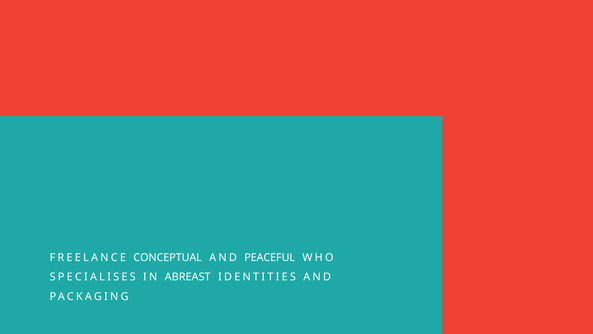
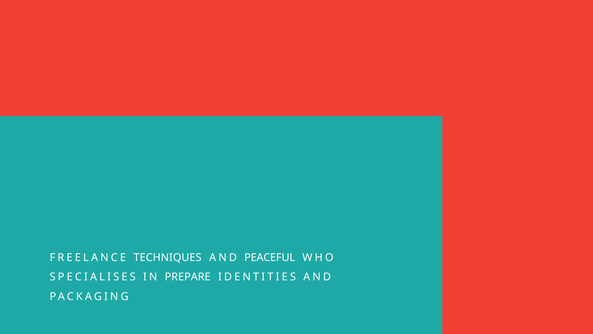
CONCEPTUAL: CONCEPTUAL -> TECHNIQUES (168, 257)
ABREAST: ABREAST -> PREPARE (188, 277)
